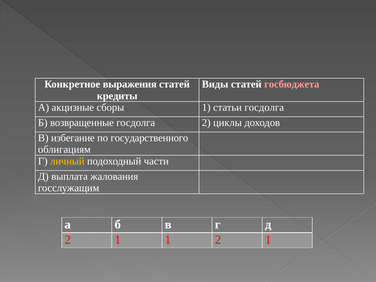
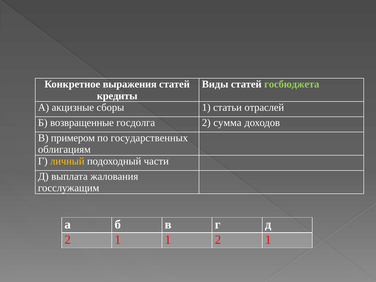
госбюджета colour: pink -> light green (292, 84)
статьи госдолга: госдолга -> отраслей (264, 107)
циклы: циклы -> сумма (227, 123)
избегание: избегание -> примером (73, 138)
государственного: государственного -> государственных (149, 138)
